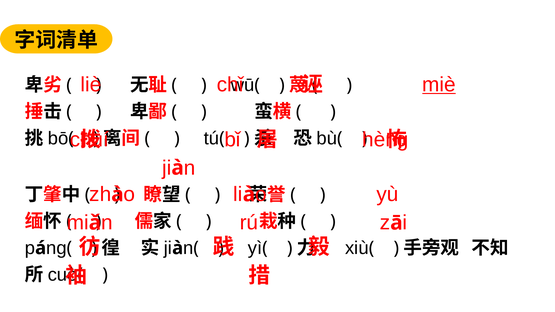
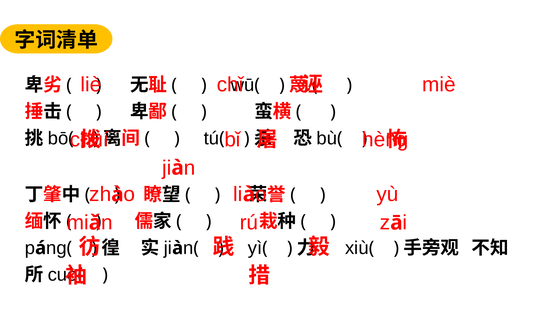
miè underline: present -> none (439, 85)
